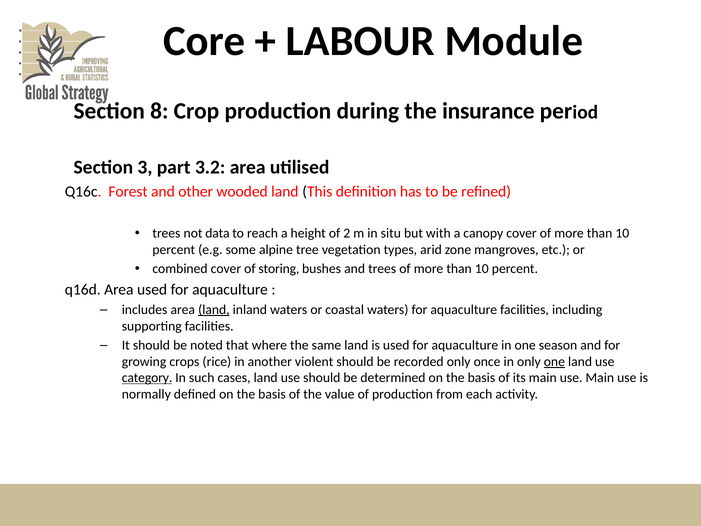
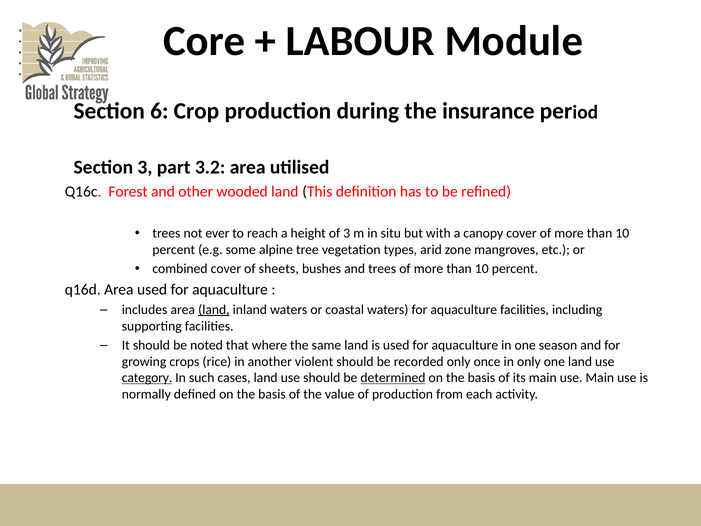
8: 8 -> 6 (159, 111)
data: data -> ever (217, 233)
of 2: 2 -> 3 (347, 233)
storing: storing -> sheets (279, 269)
one underline: present -> none (554, 361)
determined underline: none -> present (393, 378)
